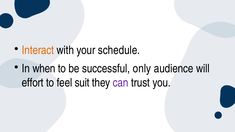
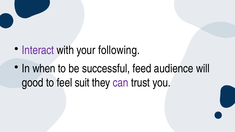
Interact colour: orange -> purple (38, 50)
schedule: schedule -> following (119, 50)
only: only -> feed (142, 69)
effort: effort -> good (33, 83)
